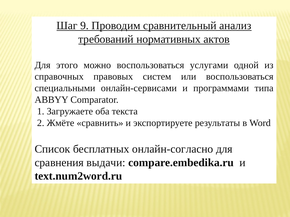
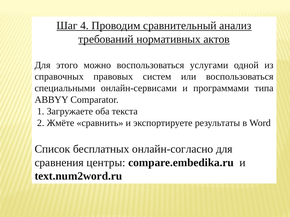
9: 9 -> 4 (85, 26)
выдачи: выдачи -> центры (106, 163)
